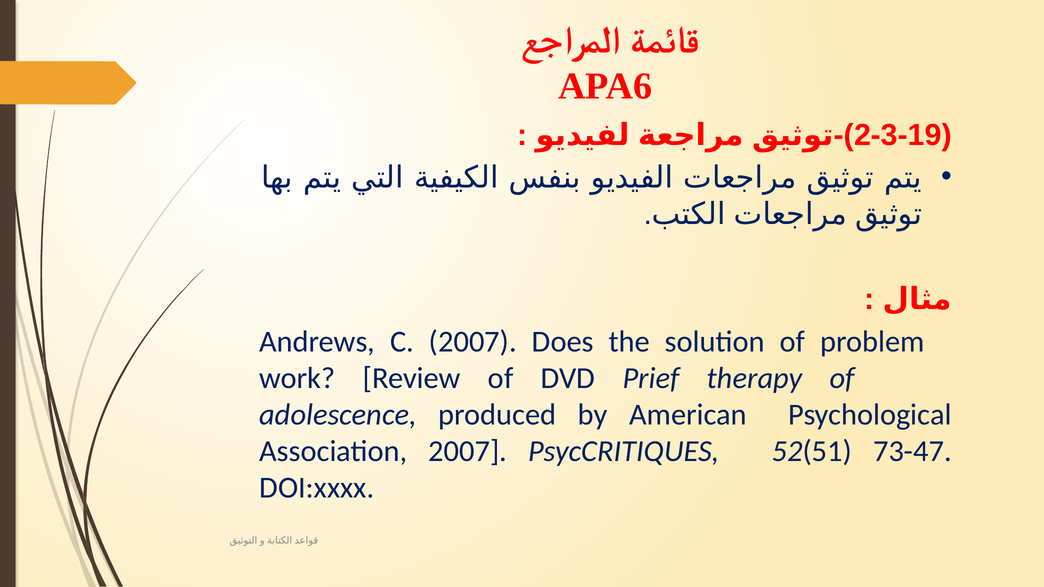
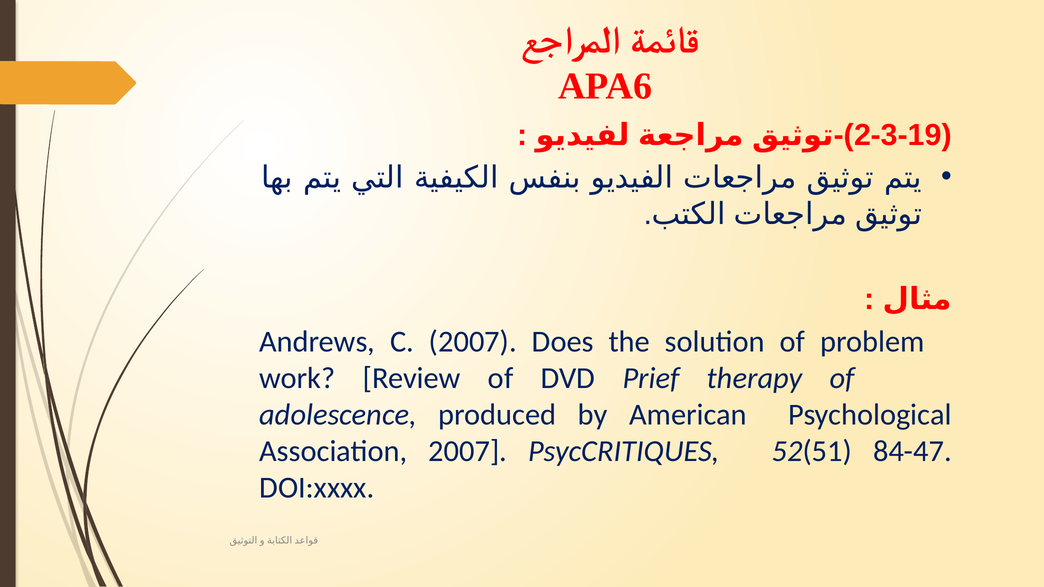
73-47: 73-47 -> 84-47 (912, 451)
